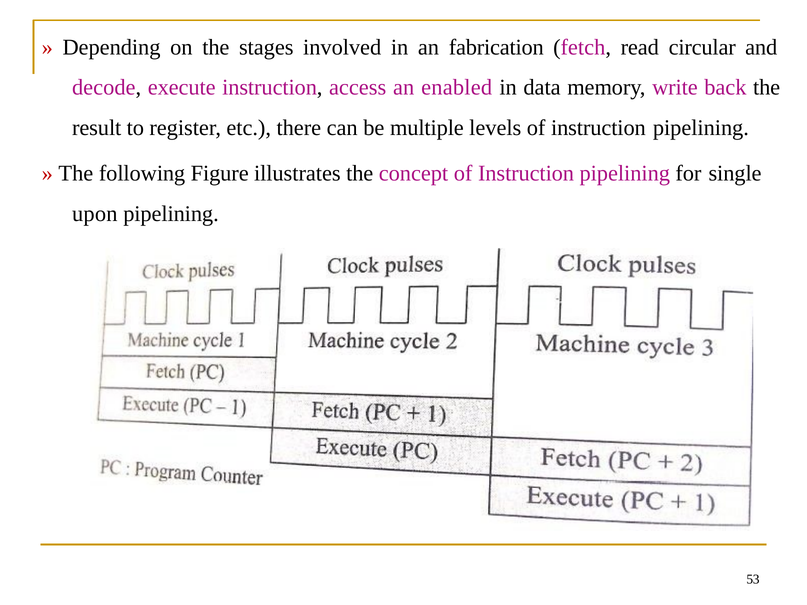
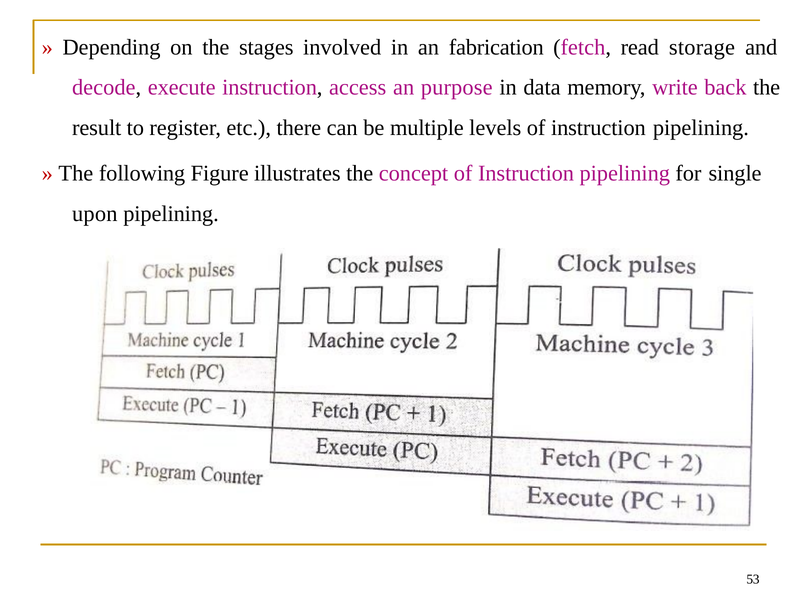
circular: circular -> storage (702, 47)
enabled: enabled -> purpose (457, 88)
